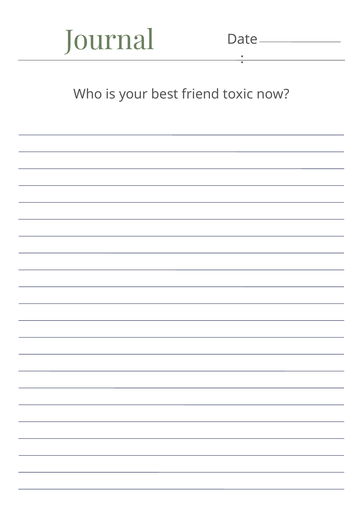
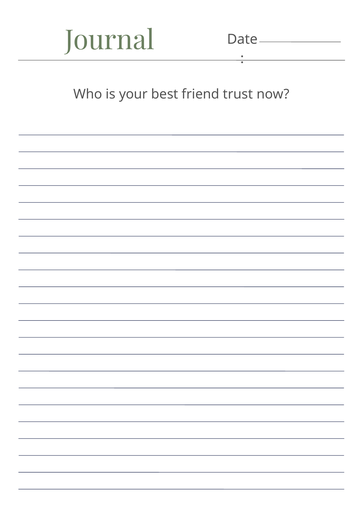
toxic: toxic -> trust (238, 94)
